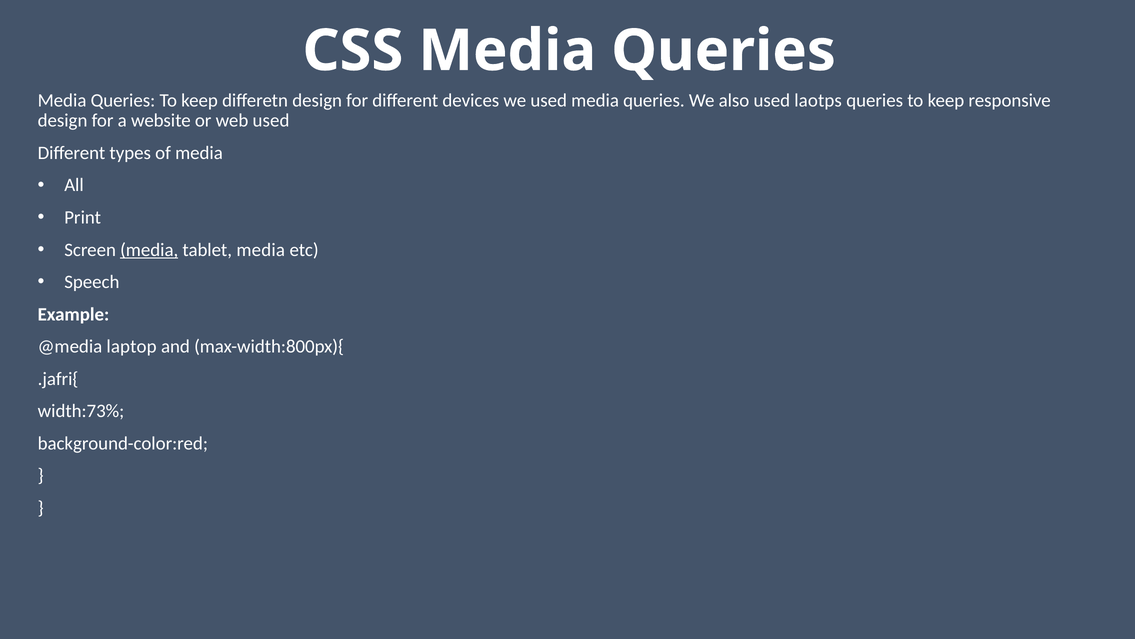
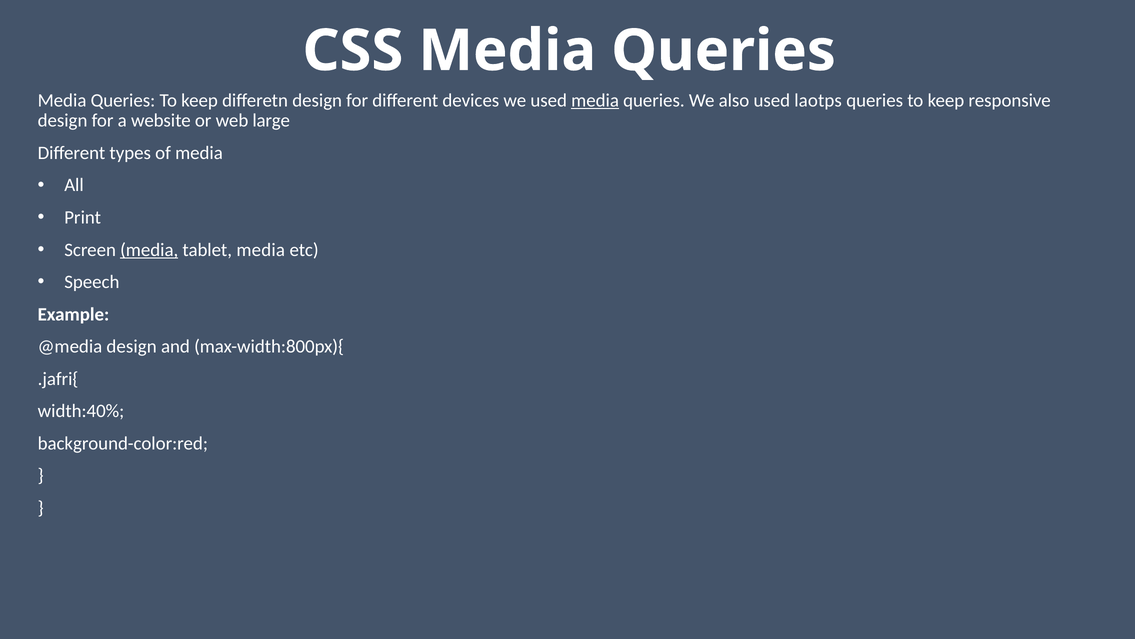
media underline: none -> present (595, 100)
web used: used -> large (271, 121)
@media laptop: laptop -> design (132, 346)
width:73%: width:73% -> width:40% (81, 411)
